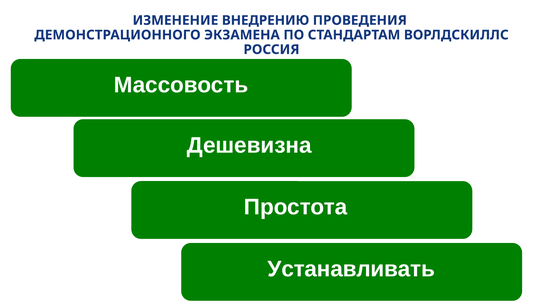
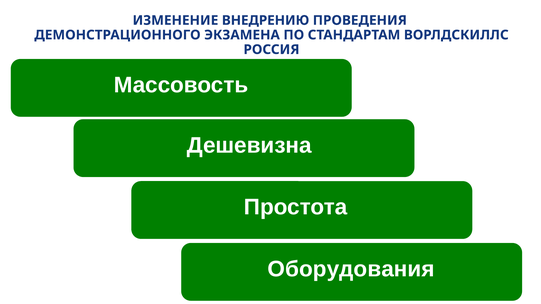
Устанавливать: Устанавливать -> Оборудования (351, 269)
